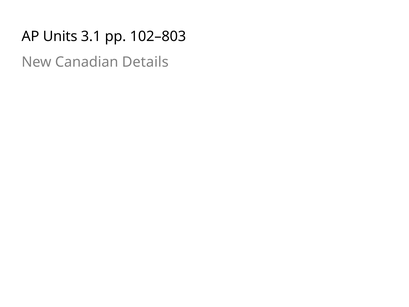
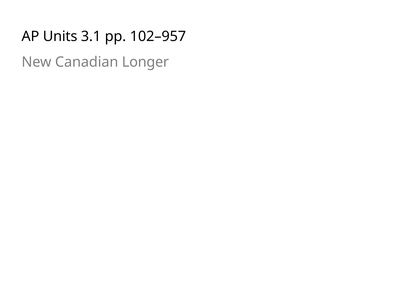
102–803: 102–803 -> 102–957 (158, 36)
Details: Details -> Longer (145, 62)
